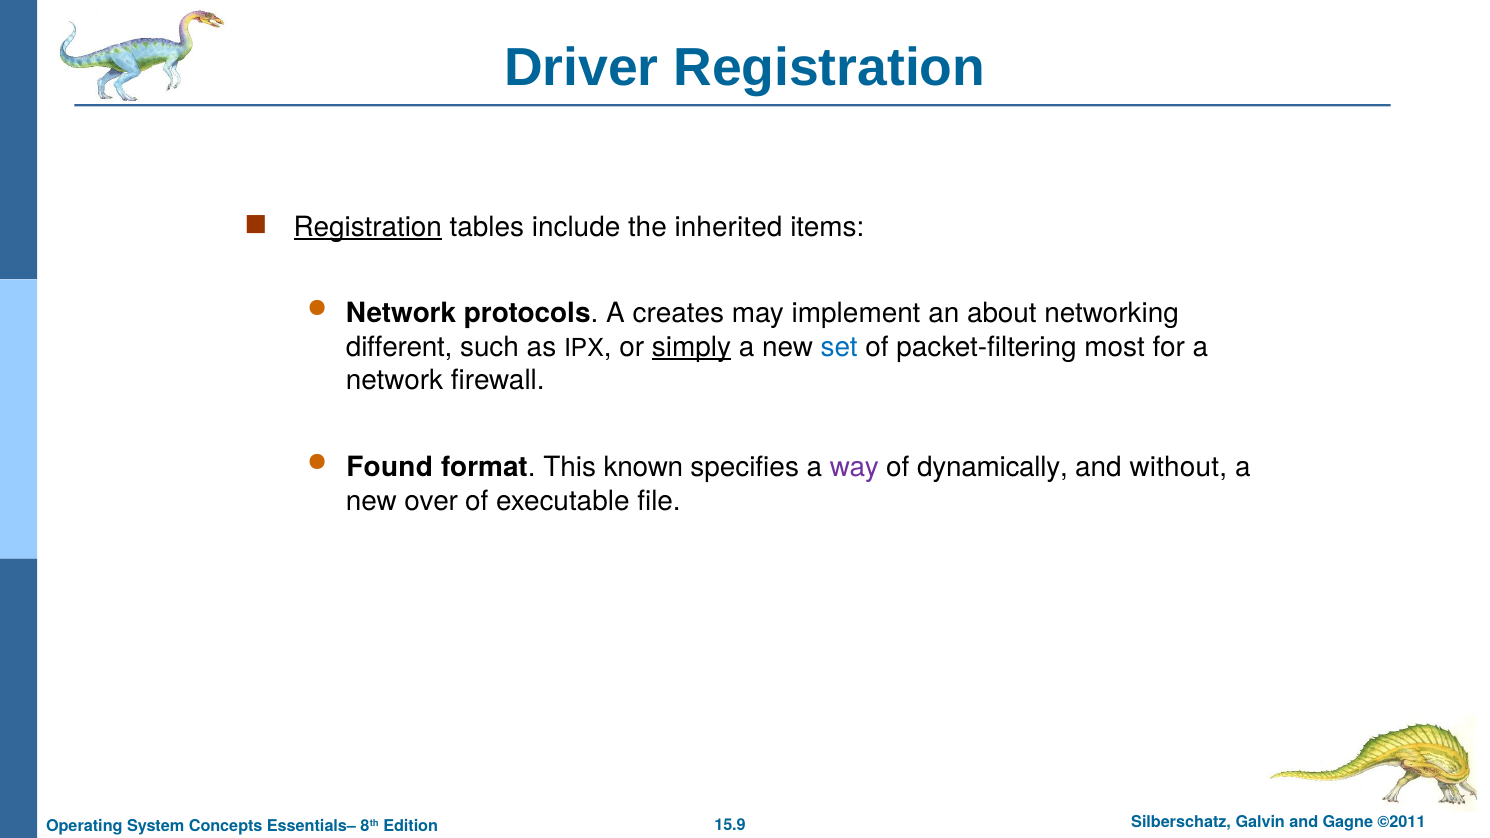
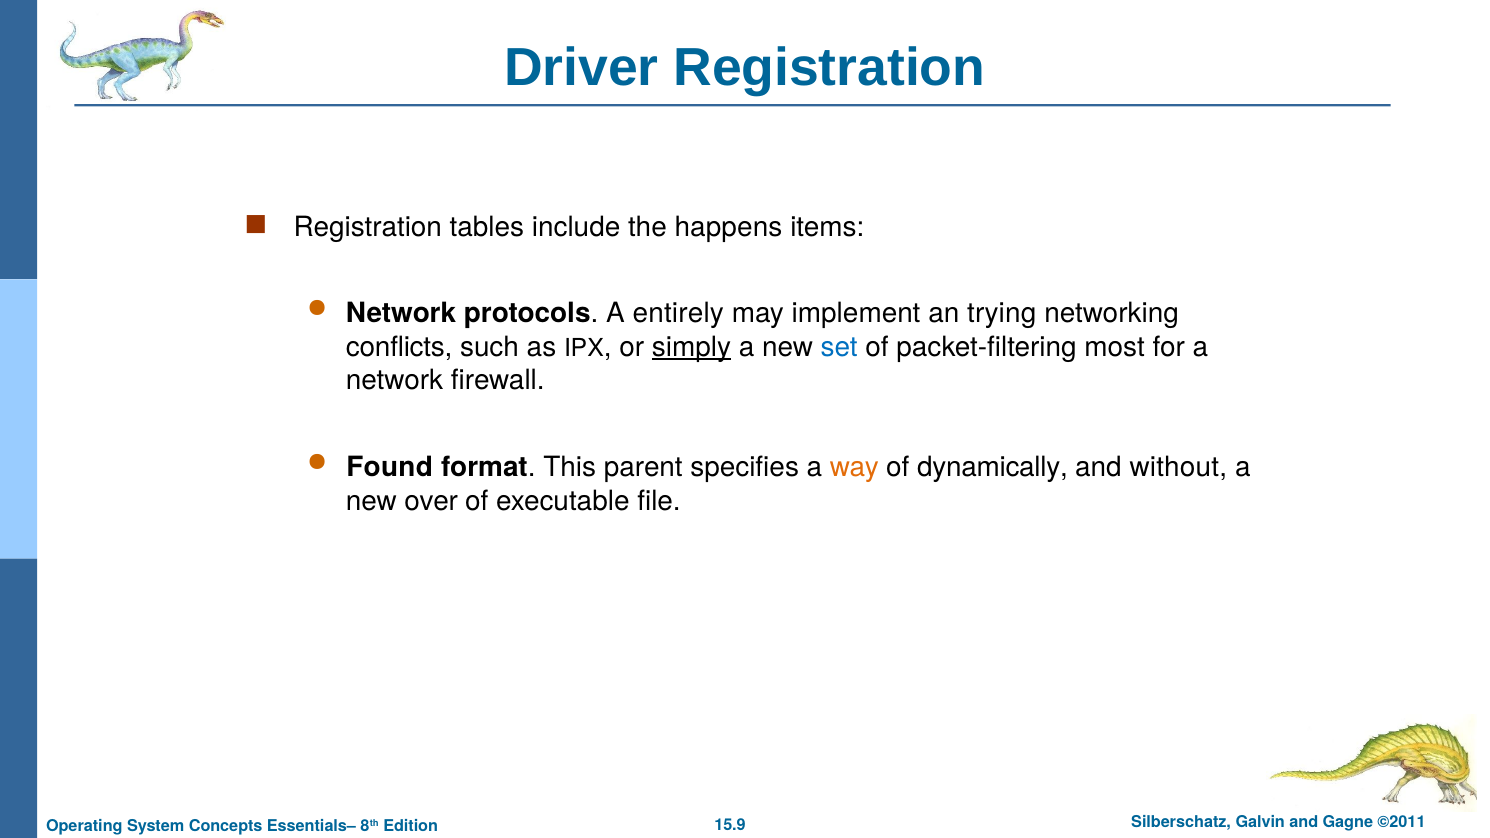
Registration underline: present -> none (368, 227)
inherited: inherited -> happens (728, 227)
creates: creates -> entirely (678, 314)
about: about -> trying (1002, 314)
different: different -> conflicts (399, 347)
known: known -> parent (643, 467)
way colour: purple -> orange (854, 467)
